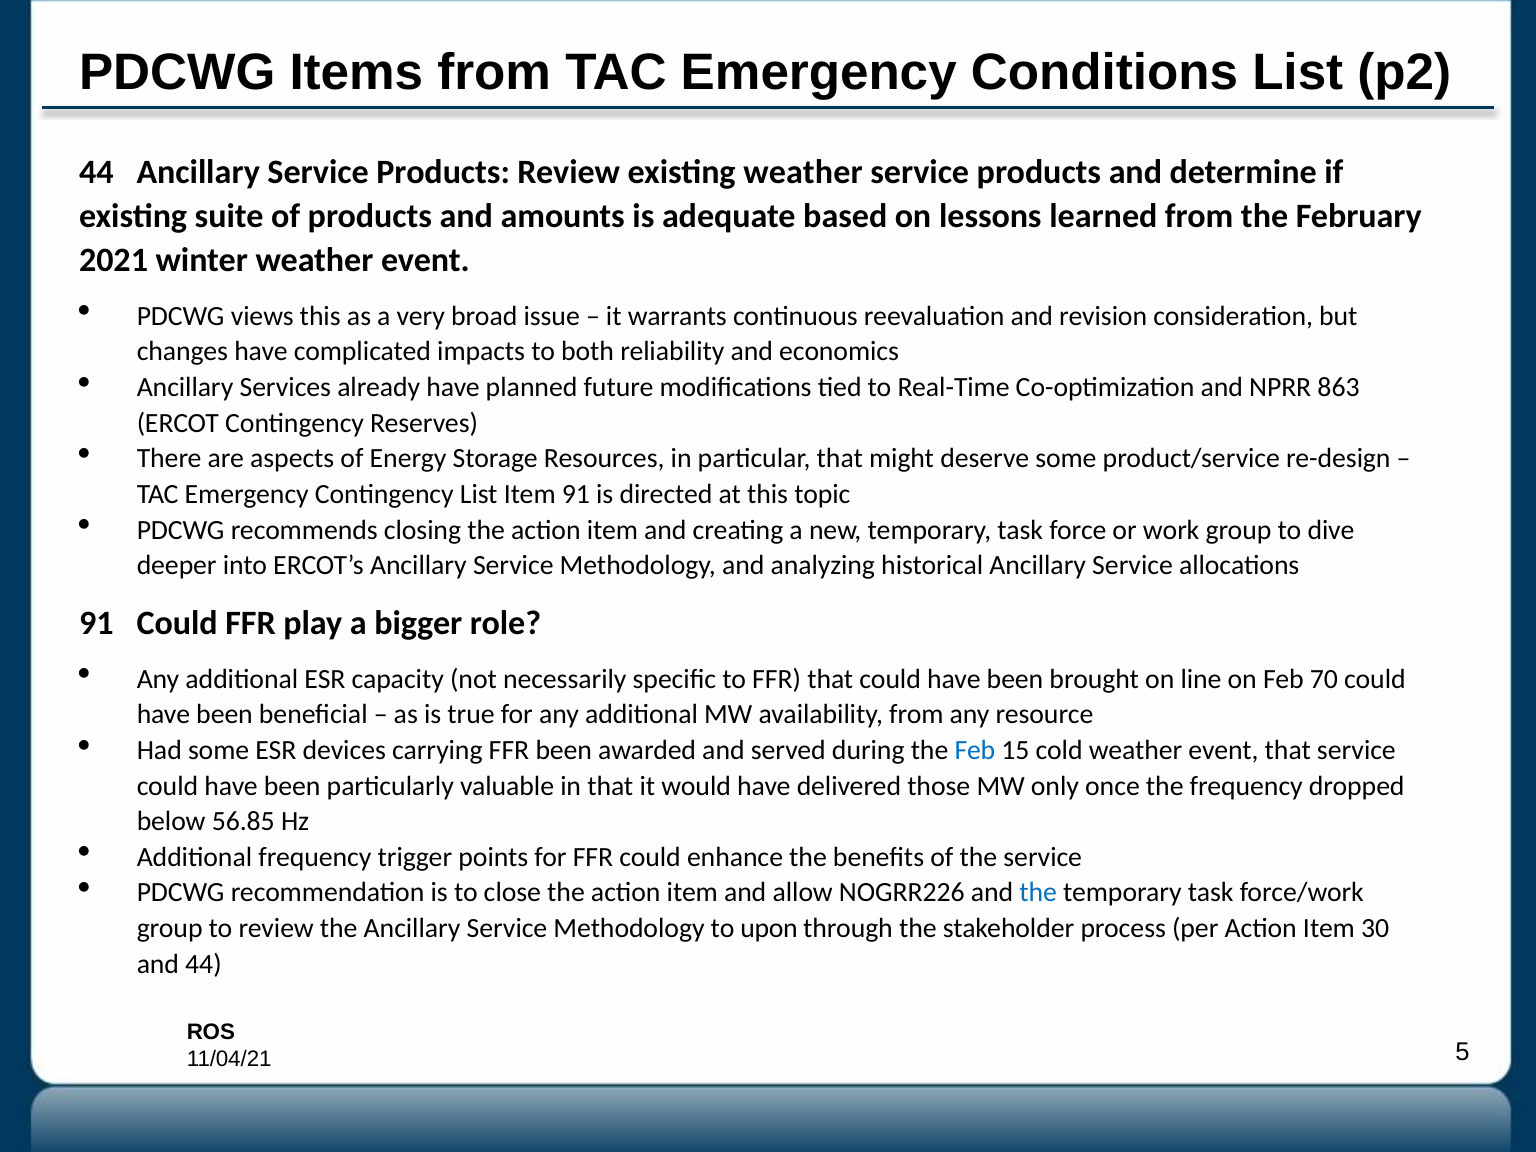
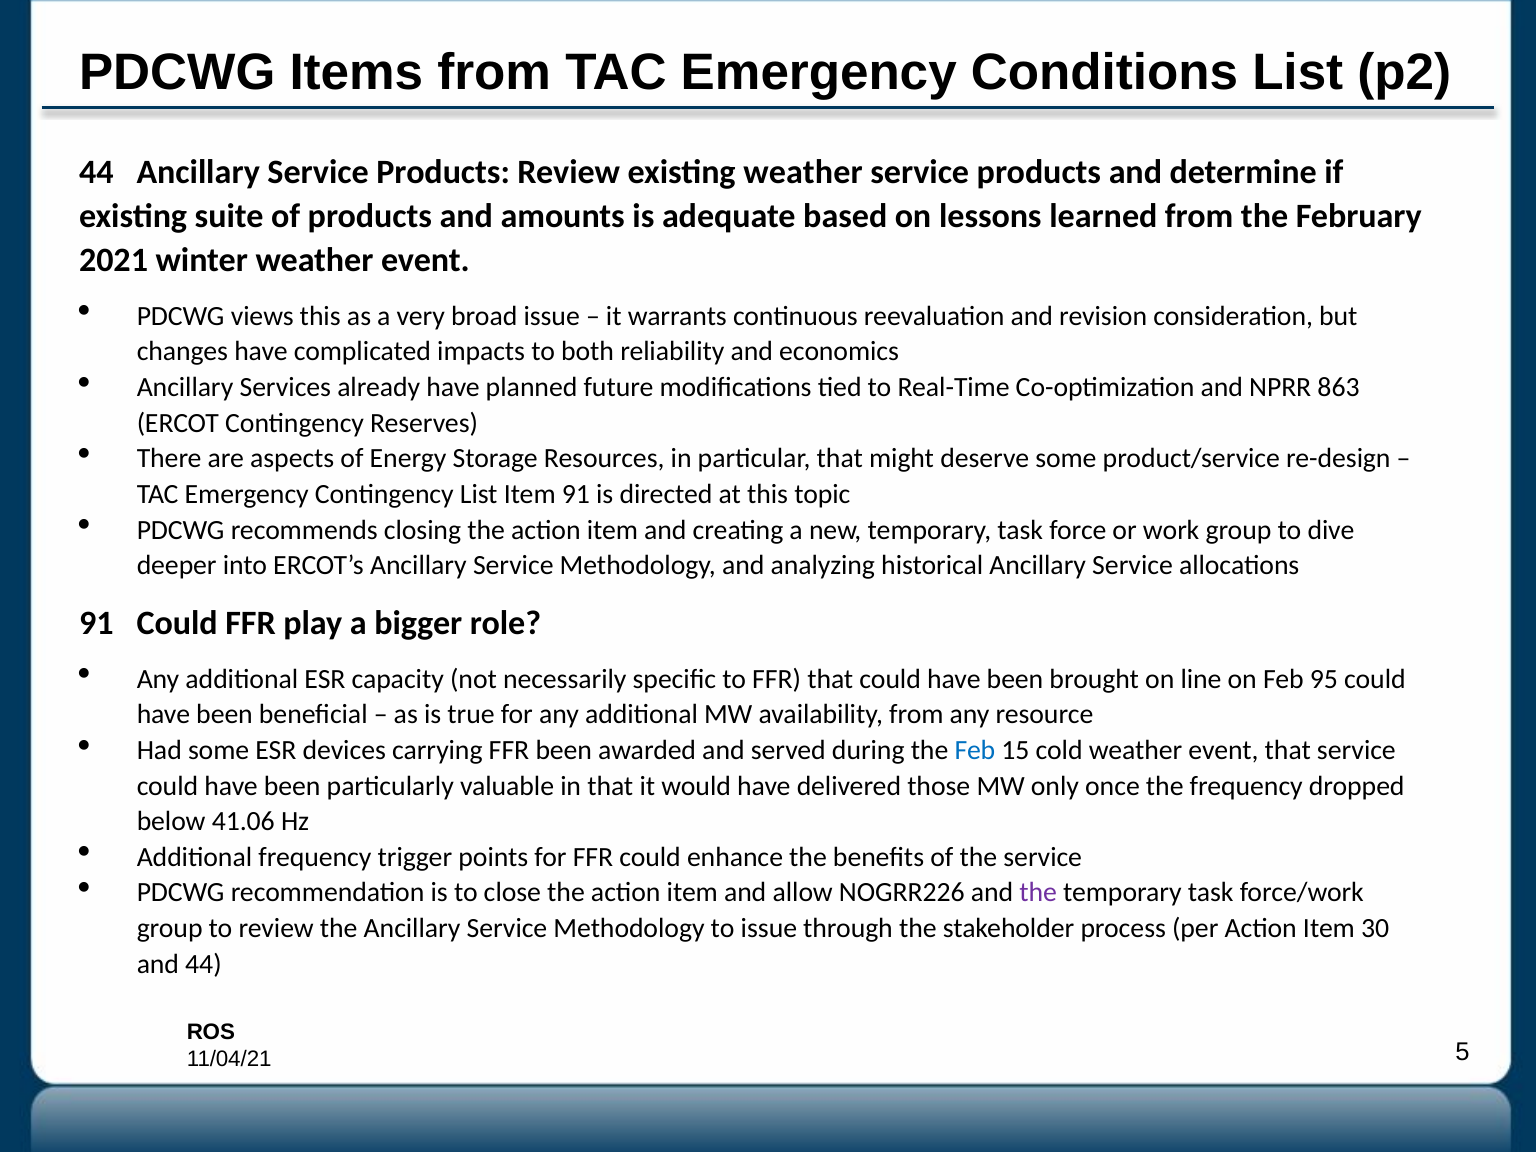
70: 70 -> 95 (1324, 679)
56.85: 56.85 -> 41.06 (243, 821)
the colour: blue -> purple (1038, 893)
to upon: upon -> issue (769, 928)
